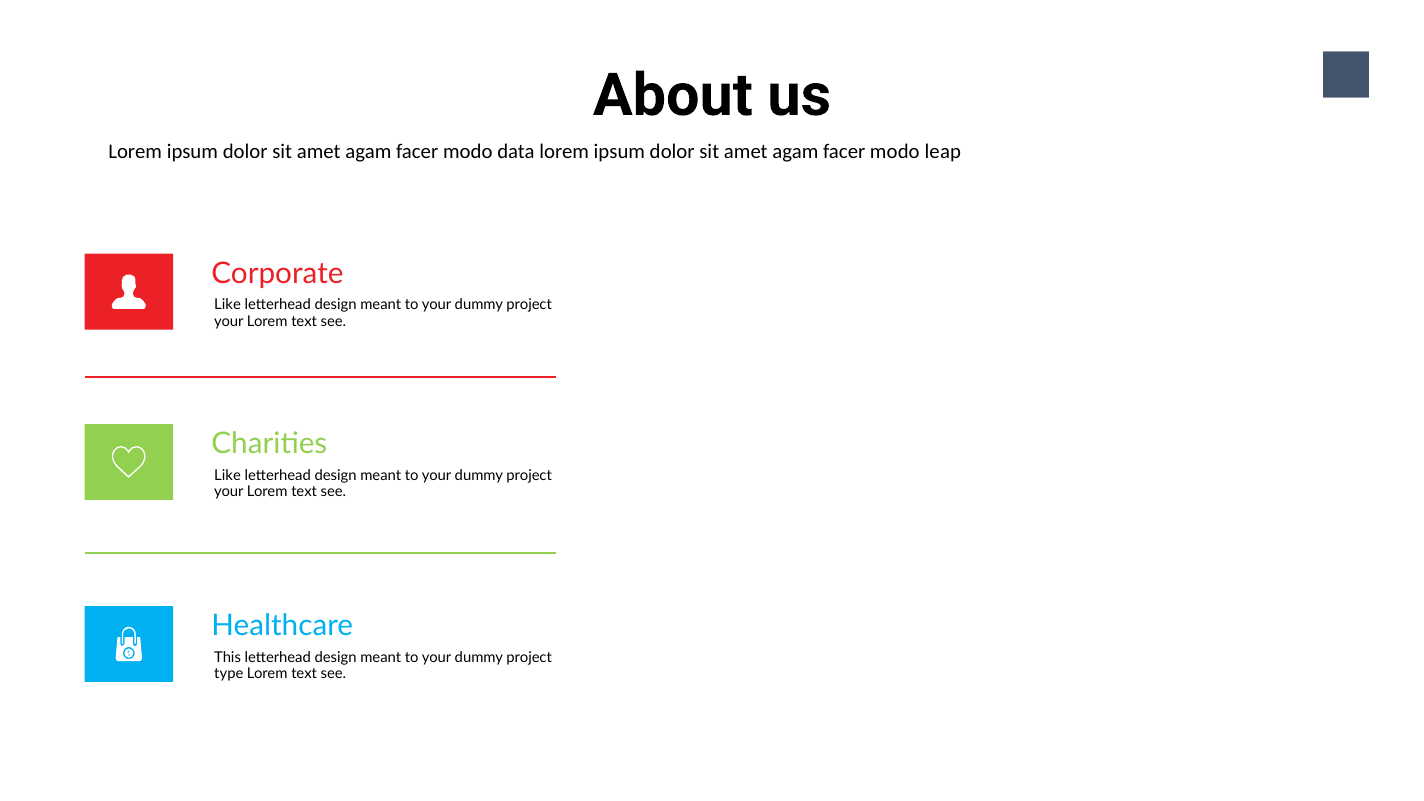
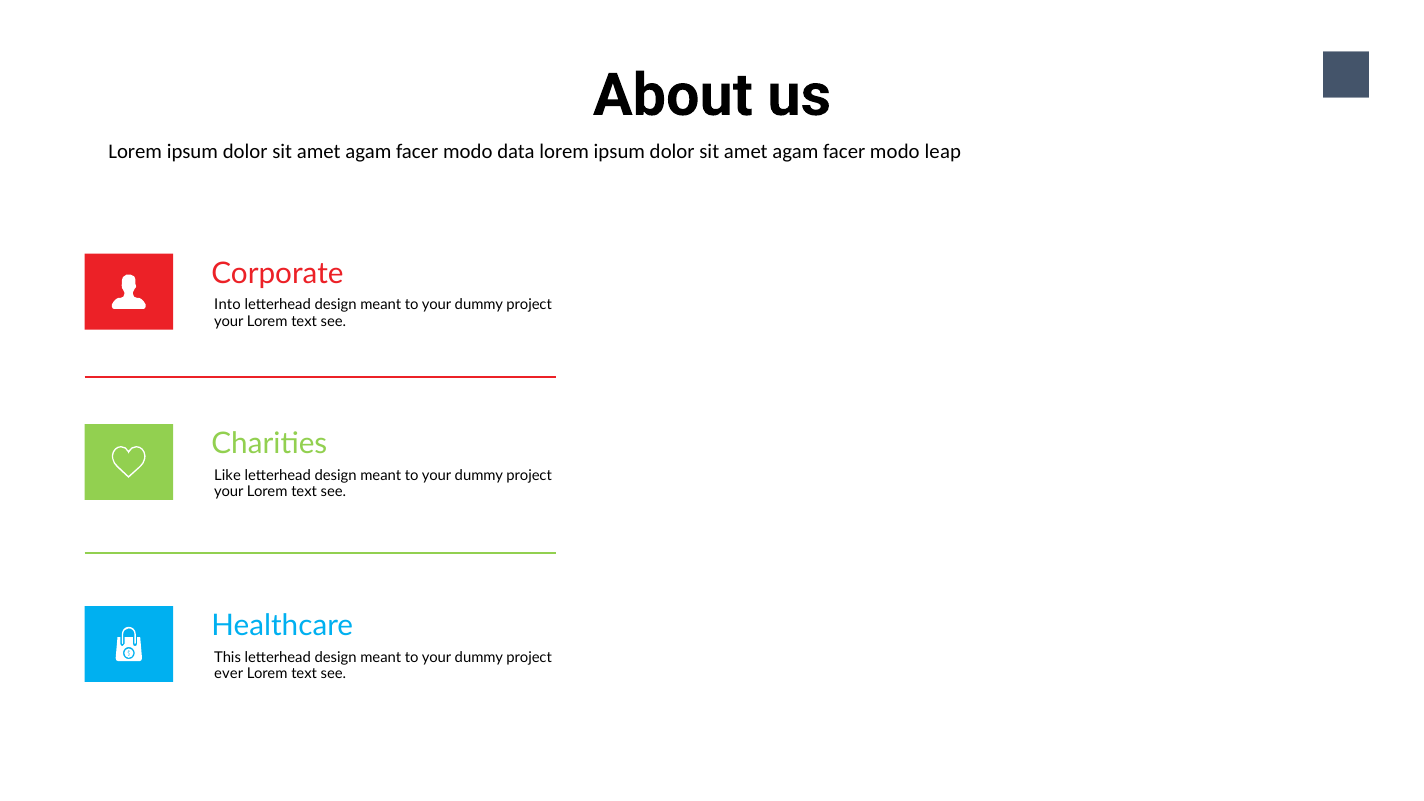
Like: Like -> Into (228, 305)
type: type -> ever (229, 674)
